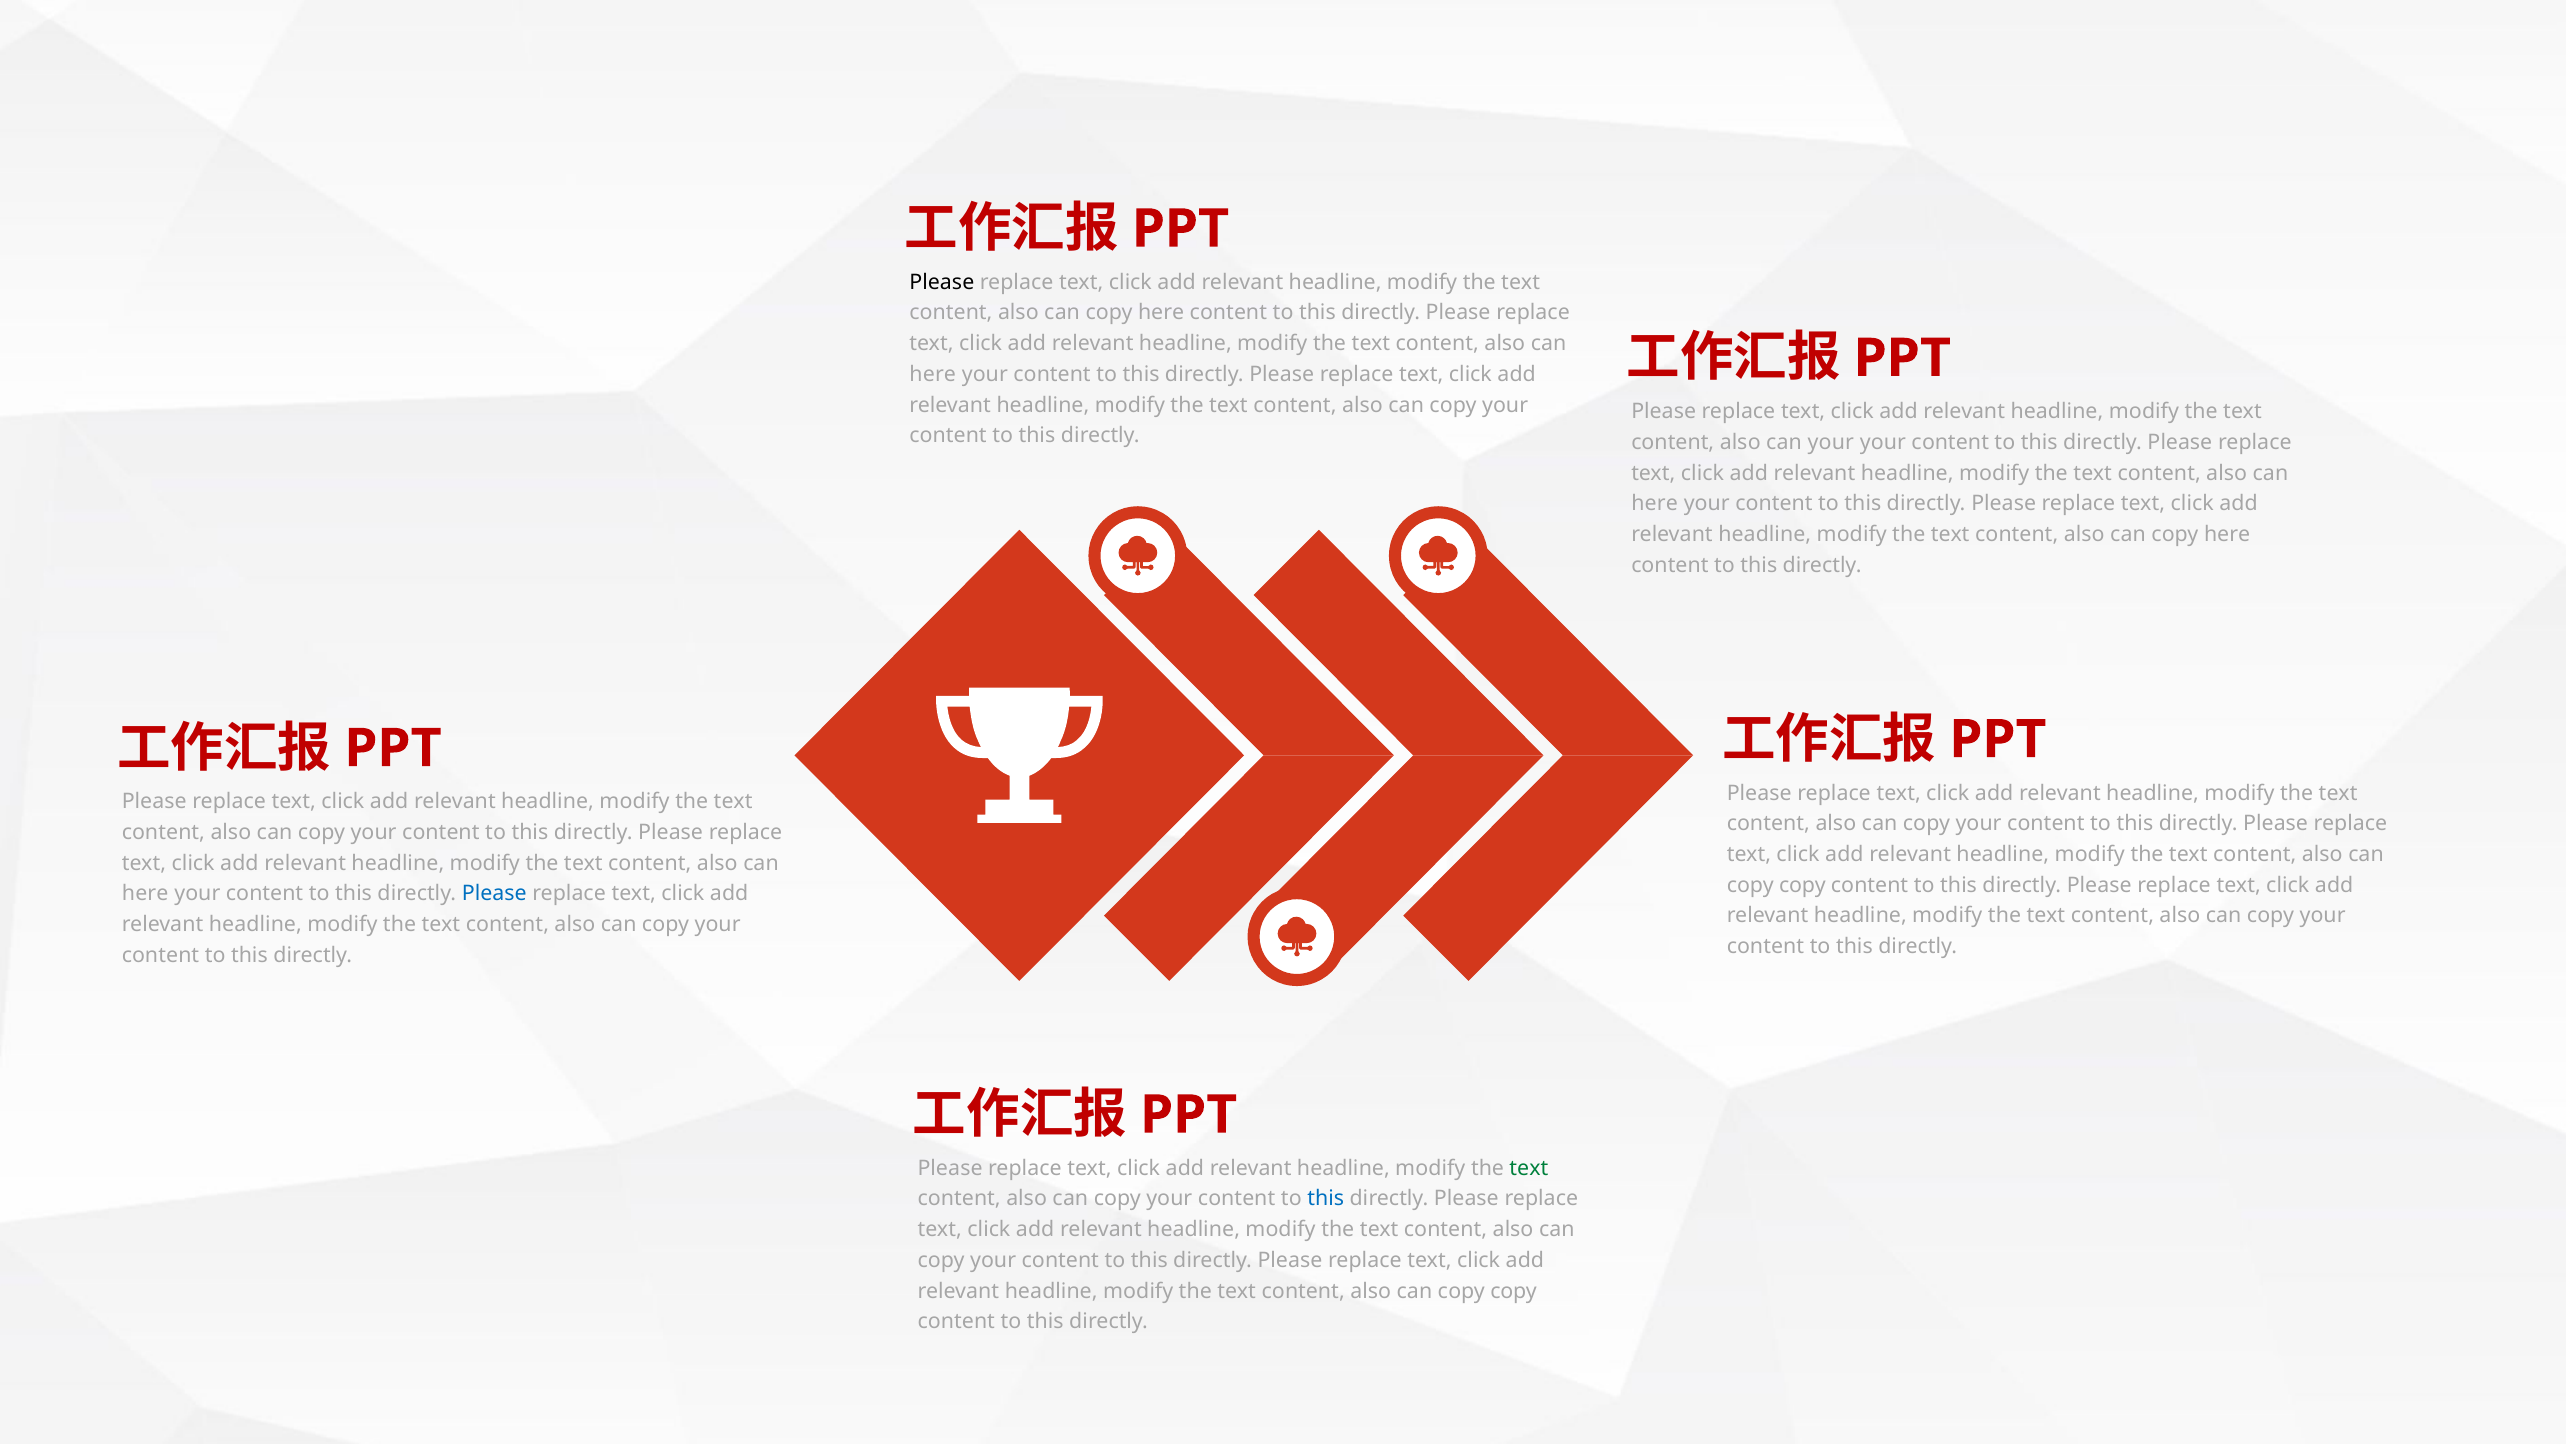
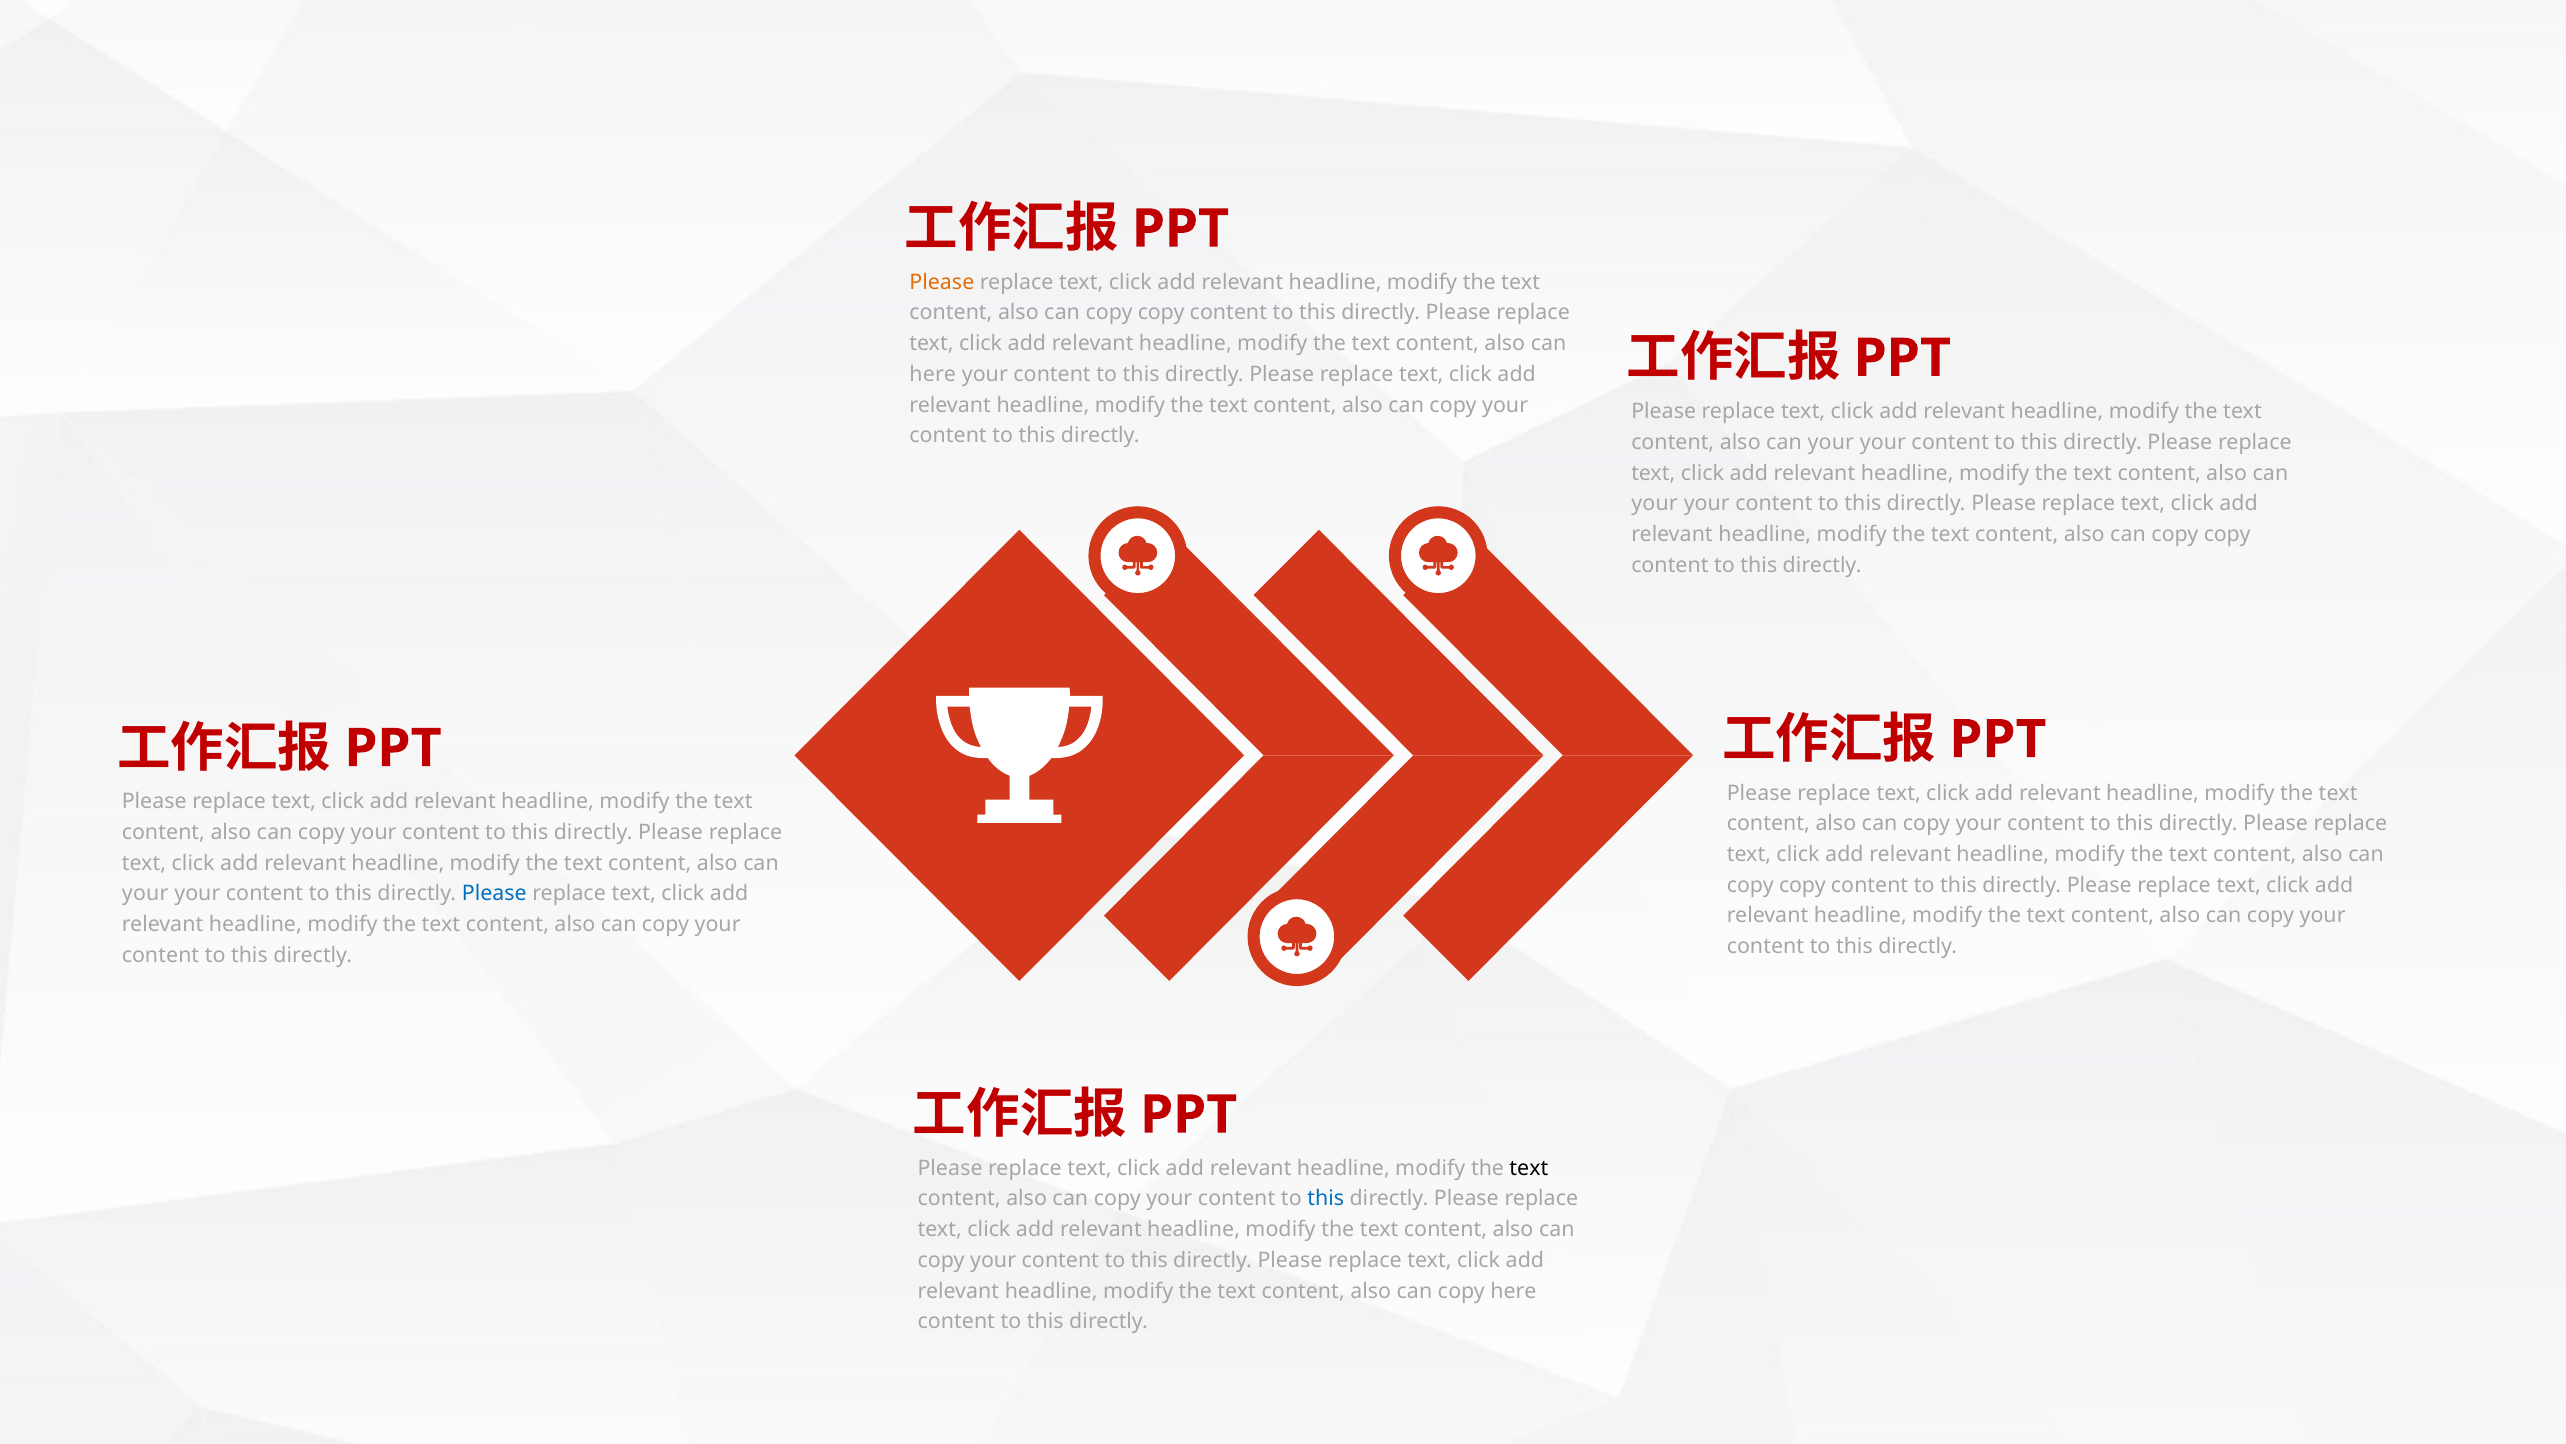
Please colour: black -> orange (942, 282)
here: here -> copy (1161, 313)
here: here -> your (1655, 503)
here: here -> copy (2227, 534)
here: here -> your (145, 893)
text colour: green -> black (1529, 1168)
copy: copy -> here (1514, 1290)
